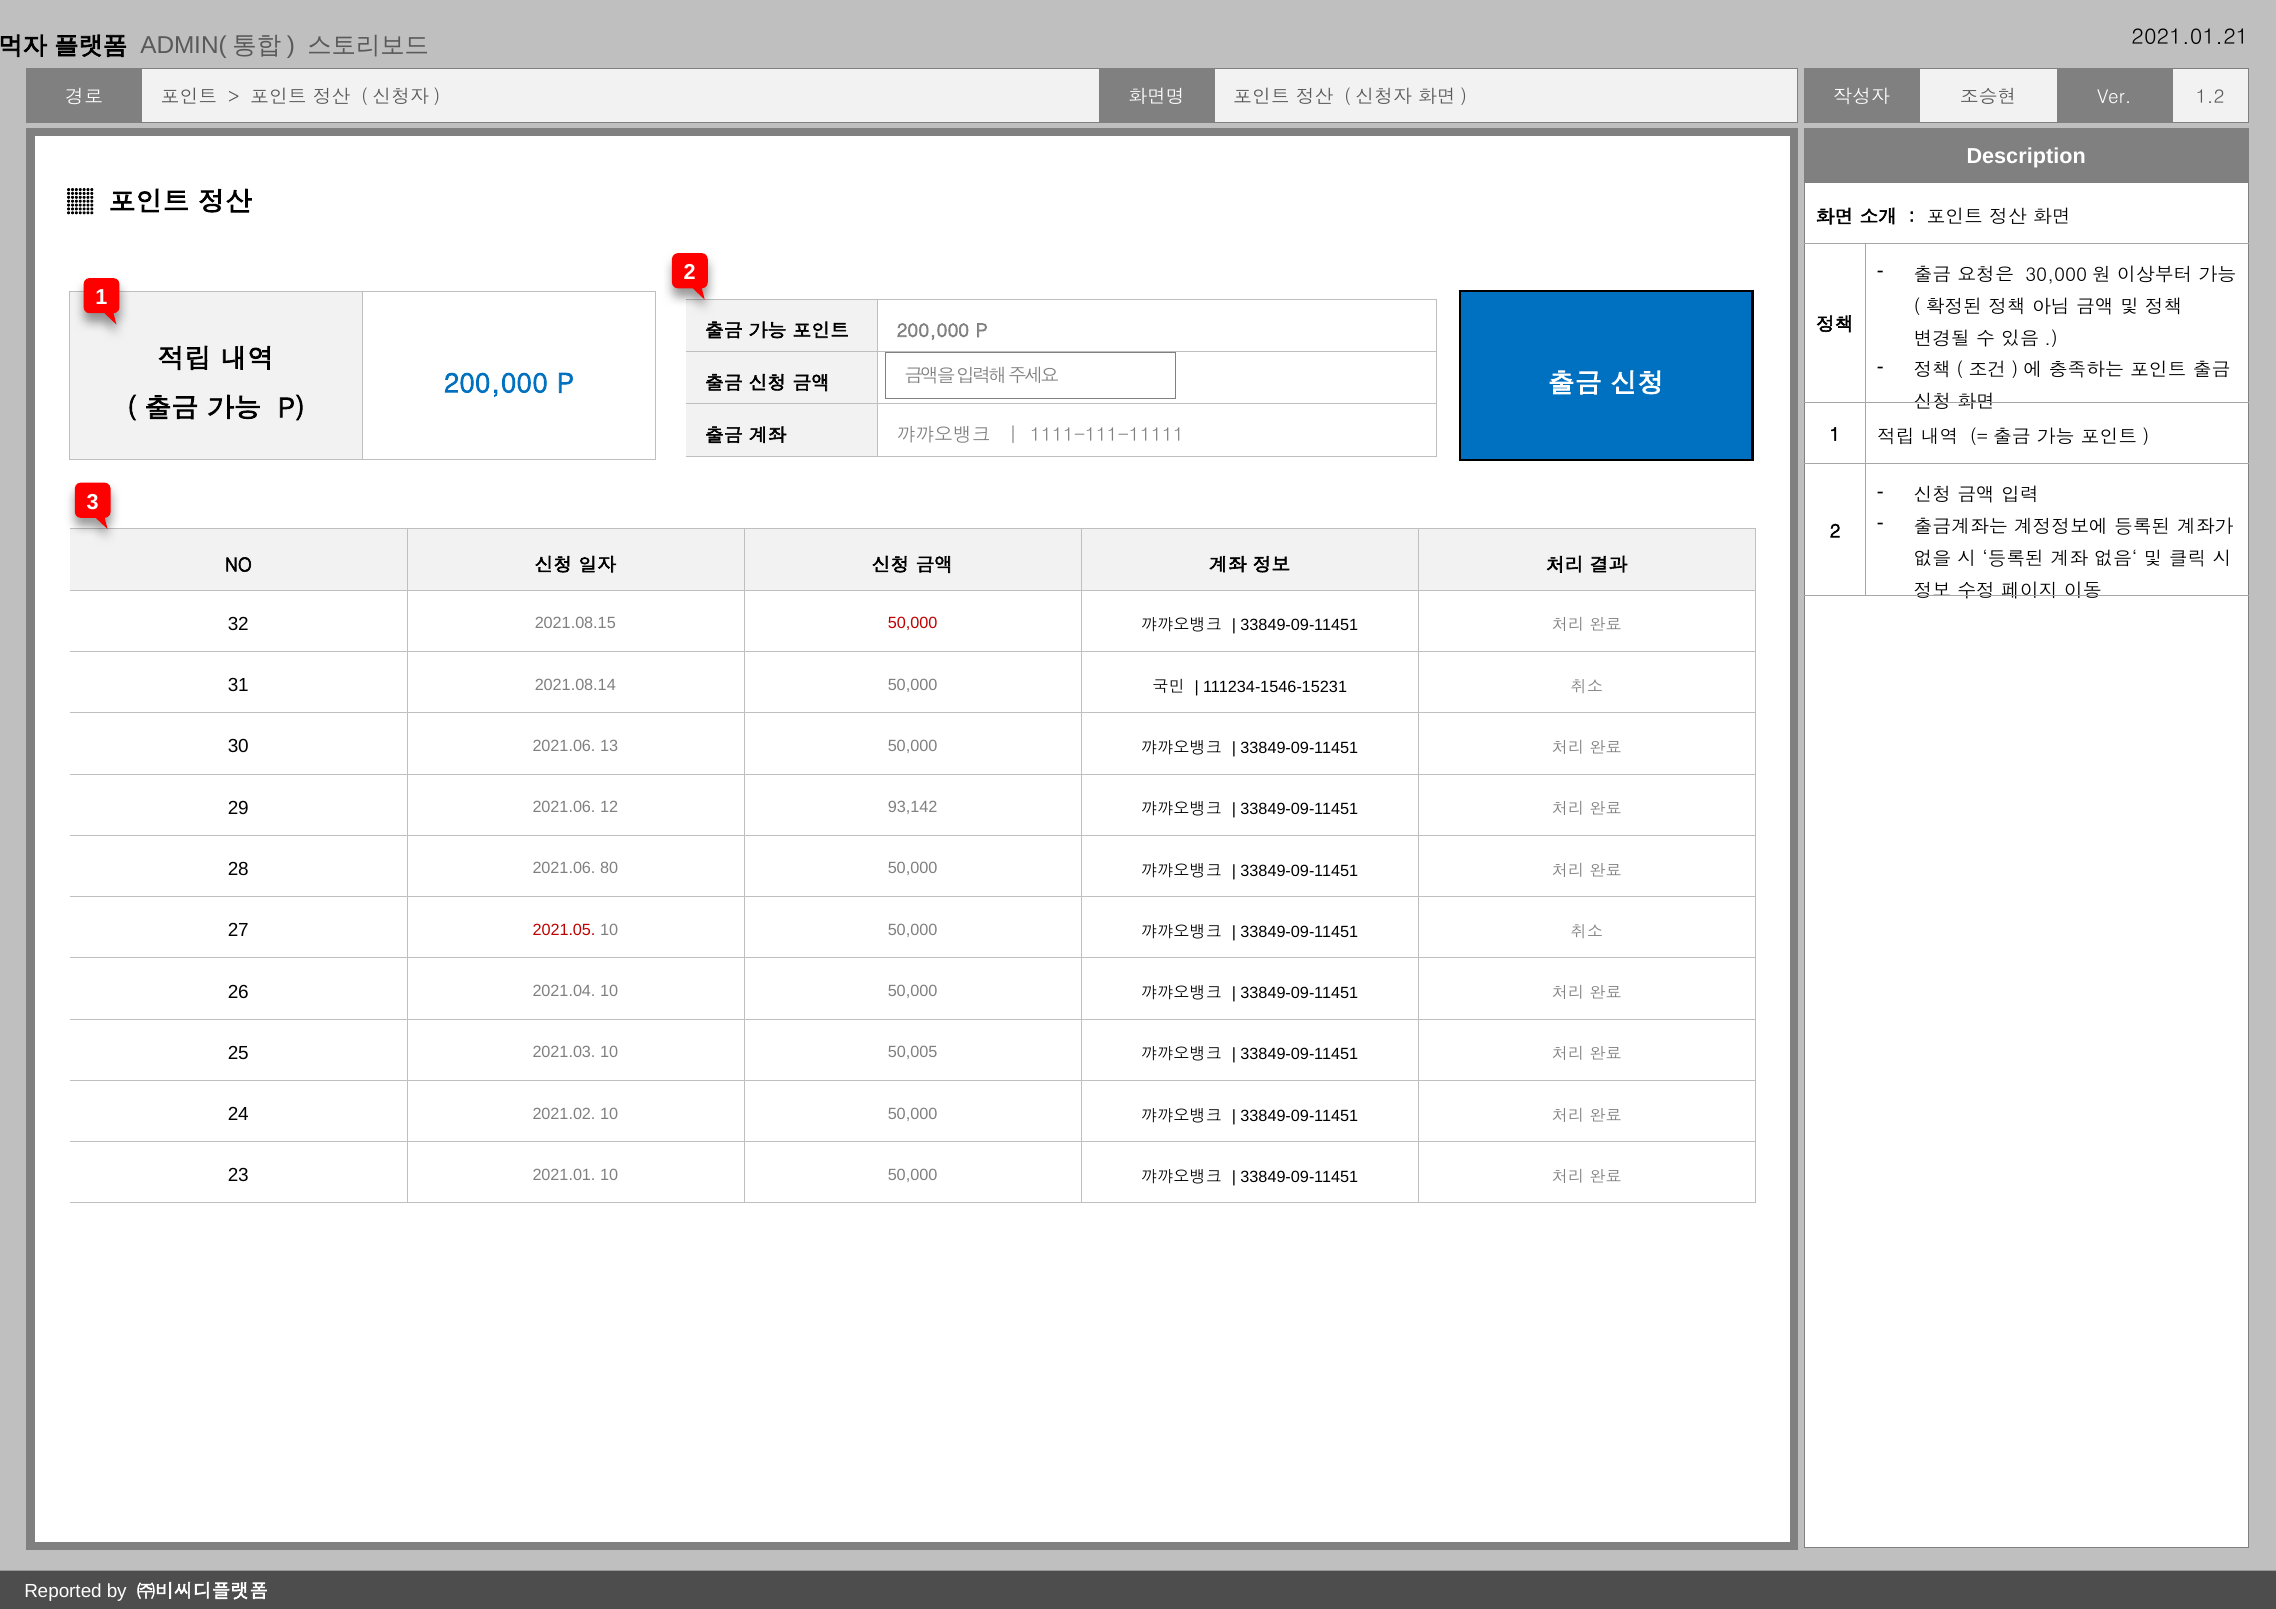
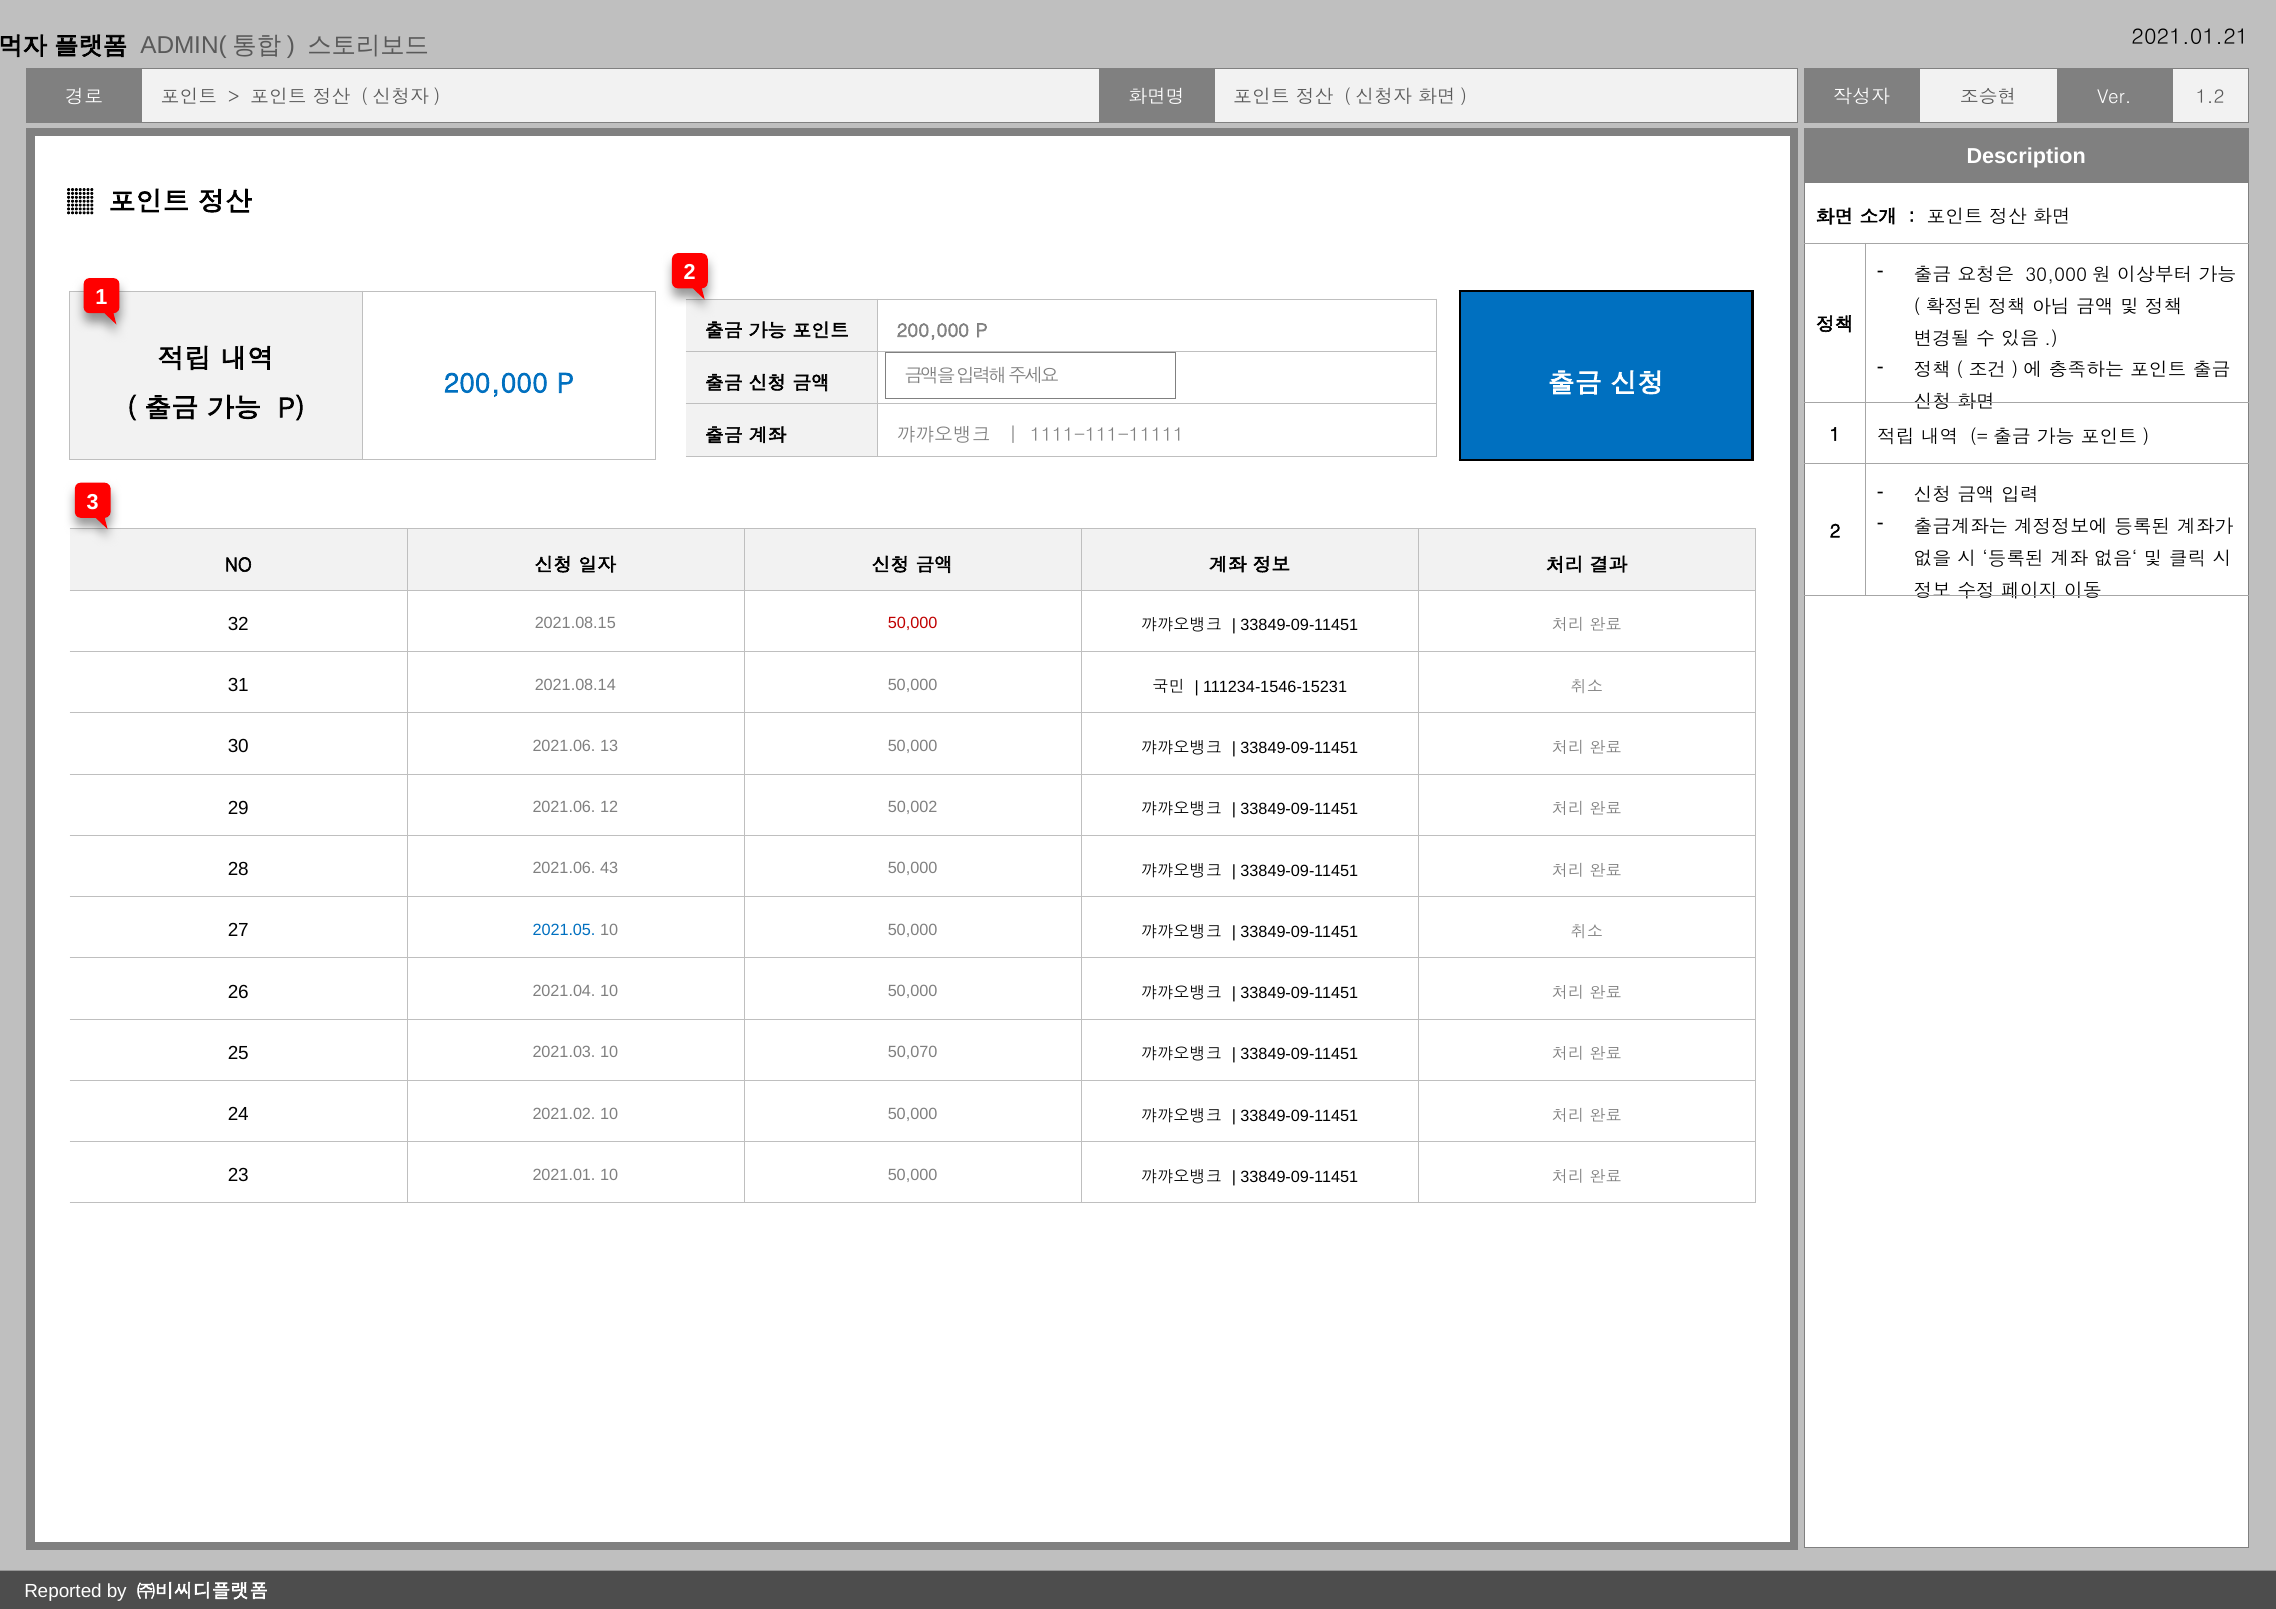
93,142: 93,142 -> 50,002 (913, 807)
80: 80 -> 43 (609, 869)
2021.05 colour: red -> blue (564, 930)
50,005: 50,005 -> 50,070 (913, 1053)
